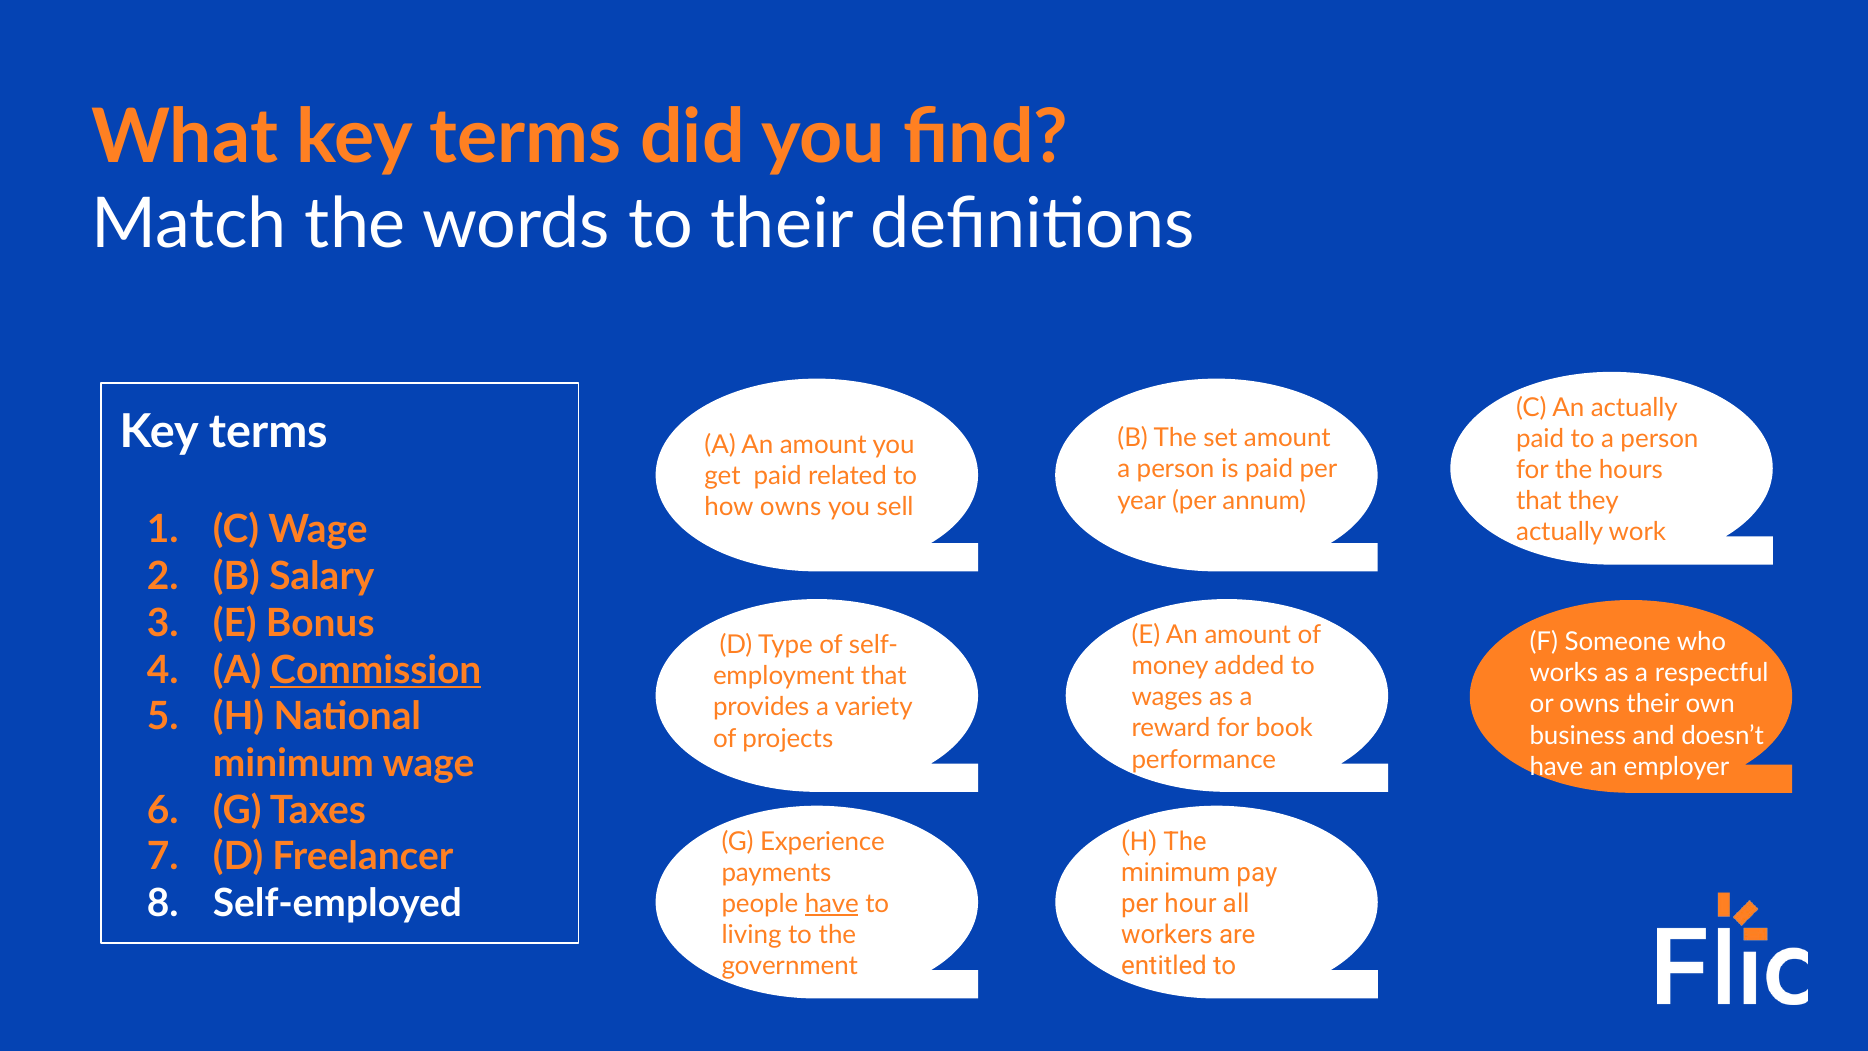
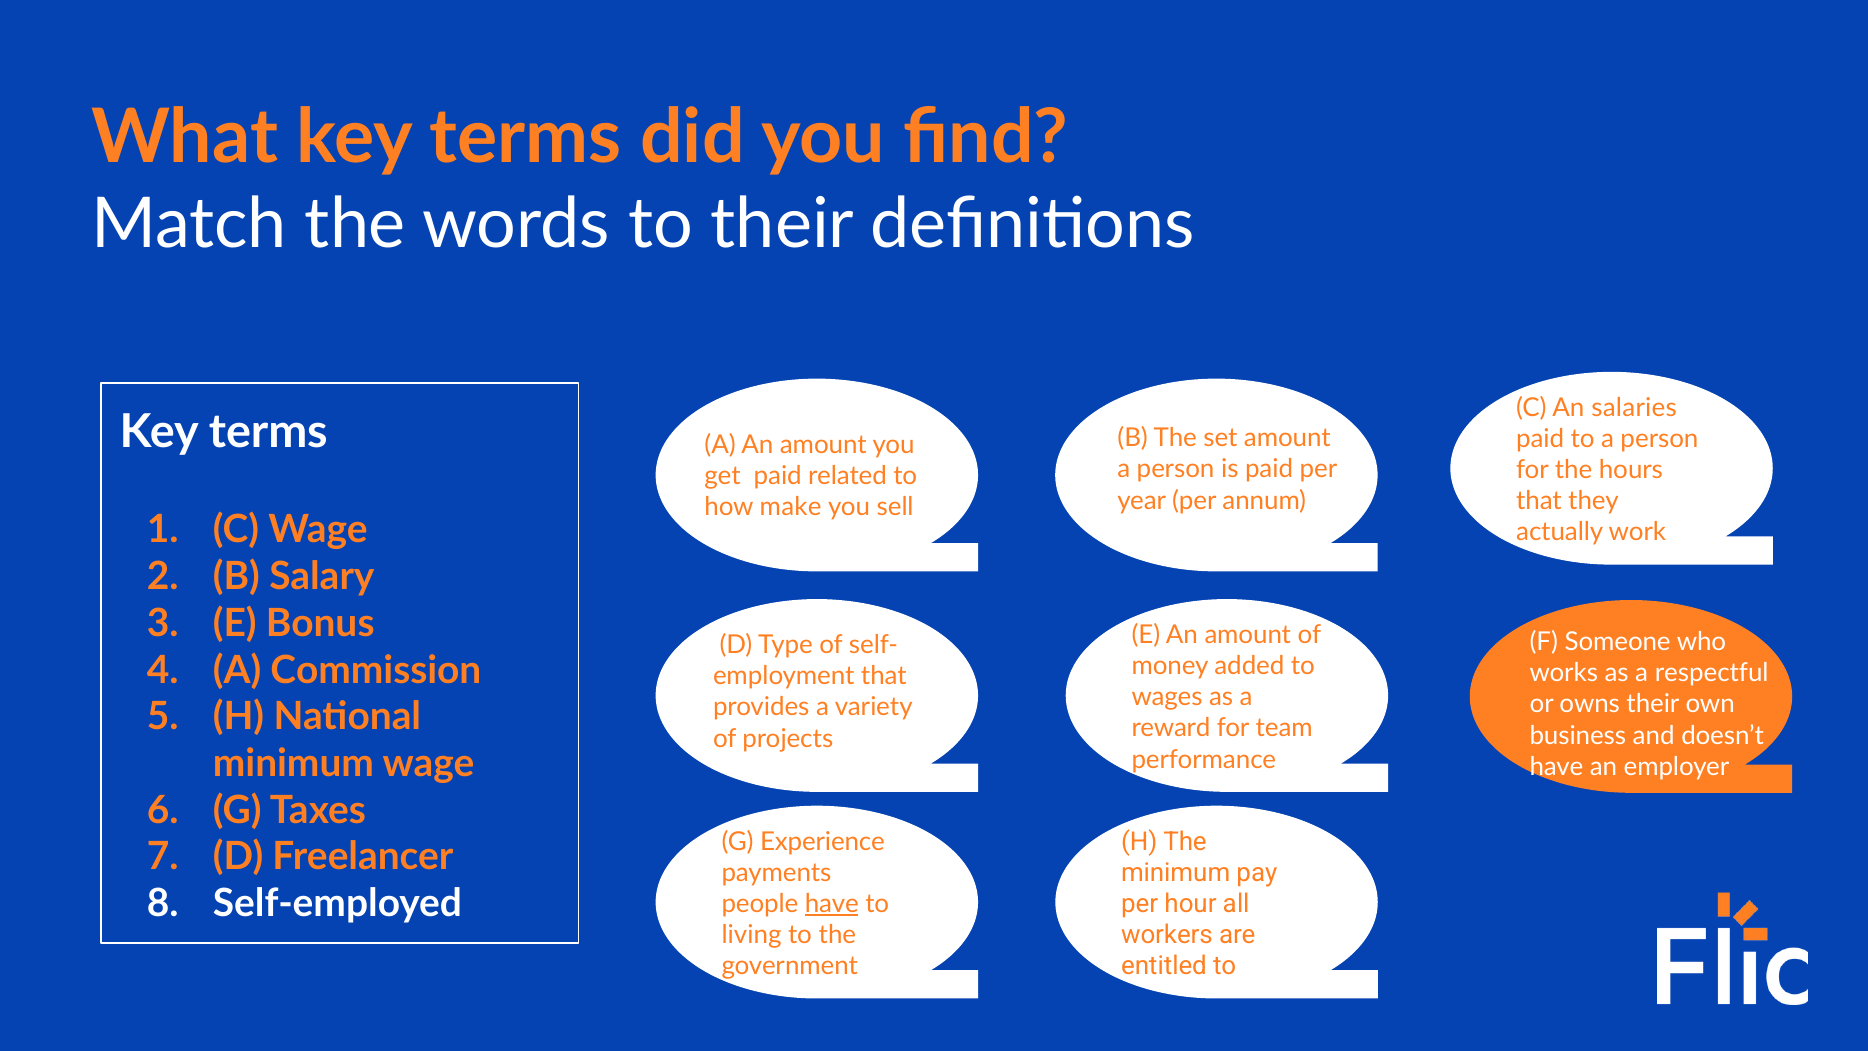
An actually: actually -> salaries (1634, 408)
how owns: owns -> make (791, 507)
Commission underline: present -> none (376, 670)
book: book -> team (1284, 728)
